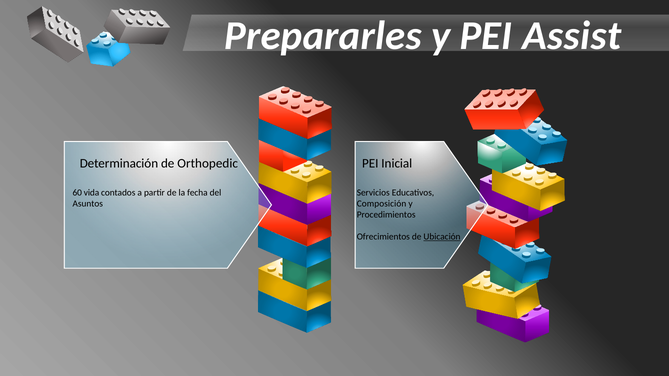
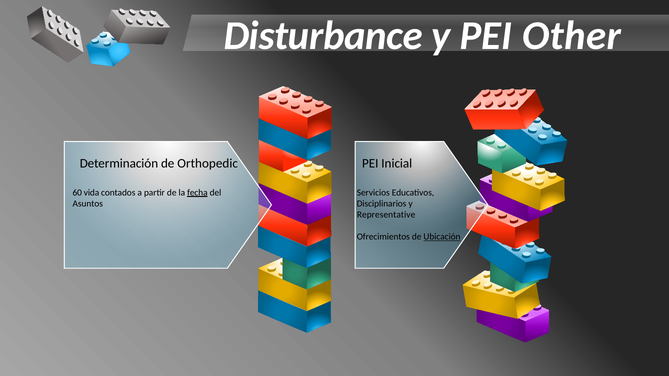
Prepararles: Prepararles -> Disturbance (323, 36)
Assist: Assist -> Other (572, 36)
fecha underline: none -> present (197, 193)
Composición: Composición -> Disciplinarios (382, 204)
Procedimientos: Procedimientos -> Representative (386, 215)
